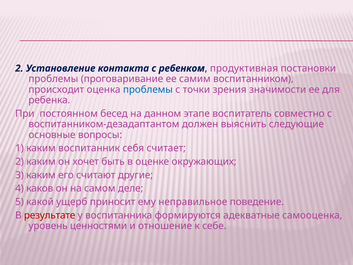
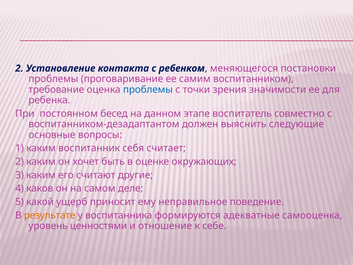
продуктивная: продуктивная -> меняющегося (244, 68)
происходит: происходит -> требование (56, 89)
результате colour: red -> orange (50, 215)
